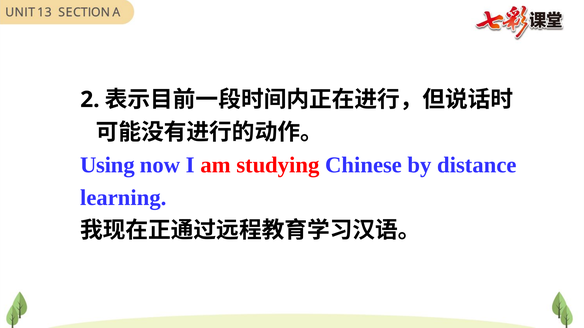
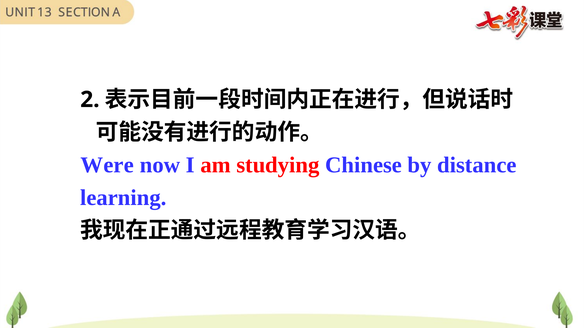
Using: Using -> Were (107, 165)
